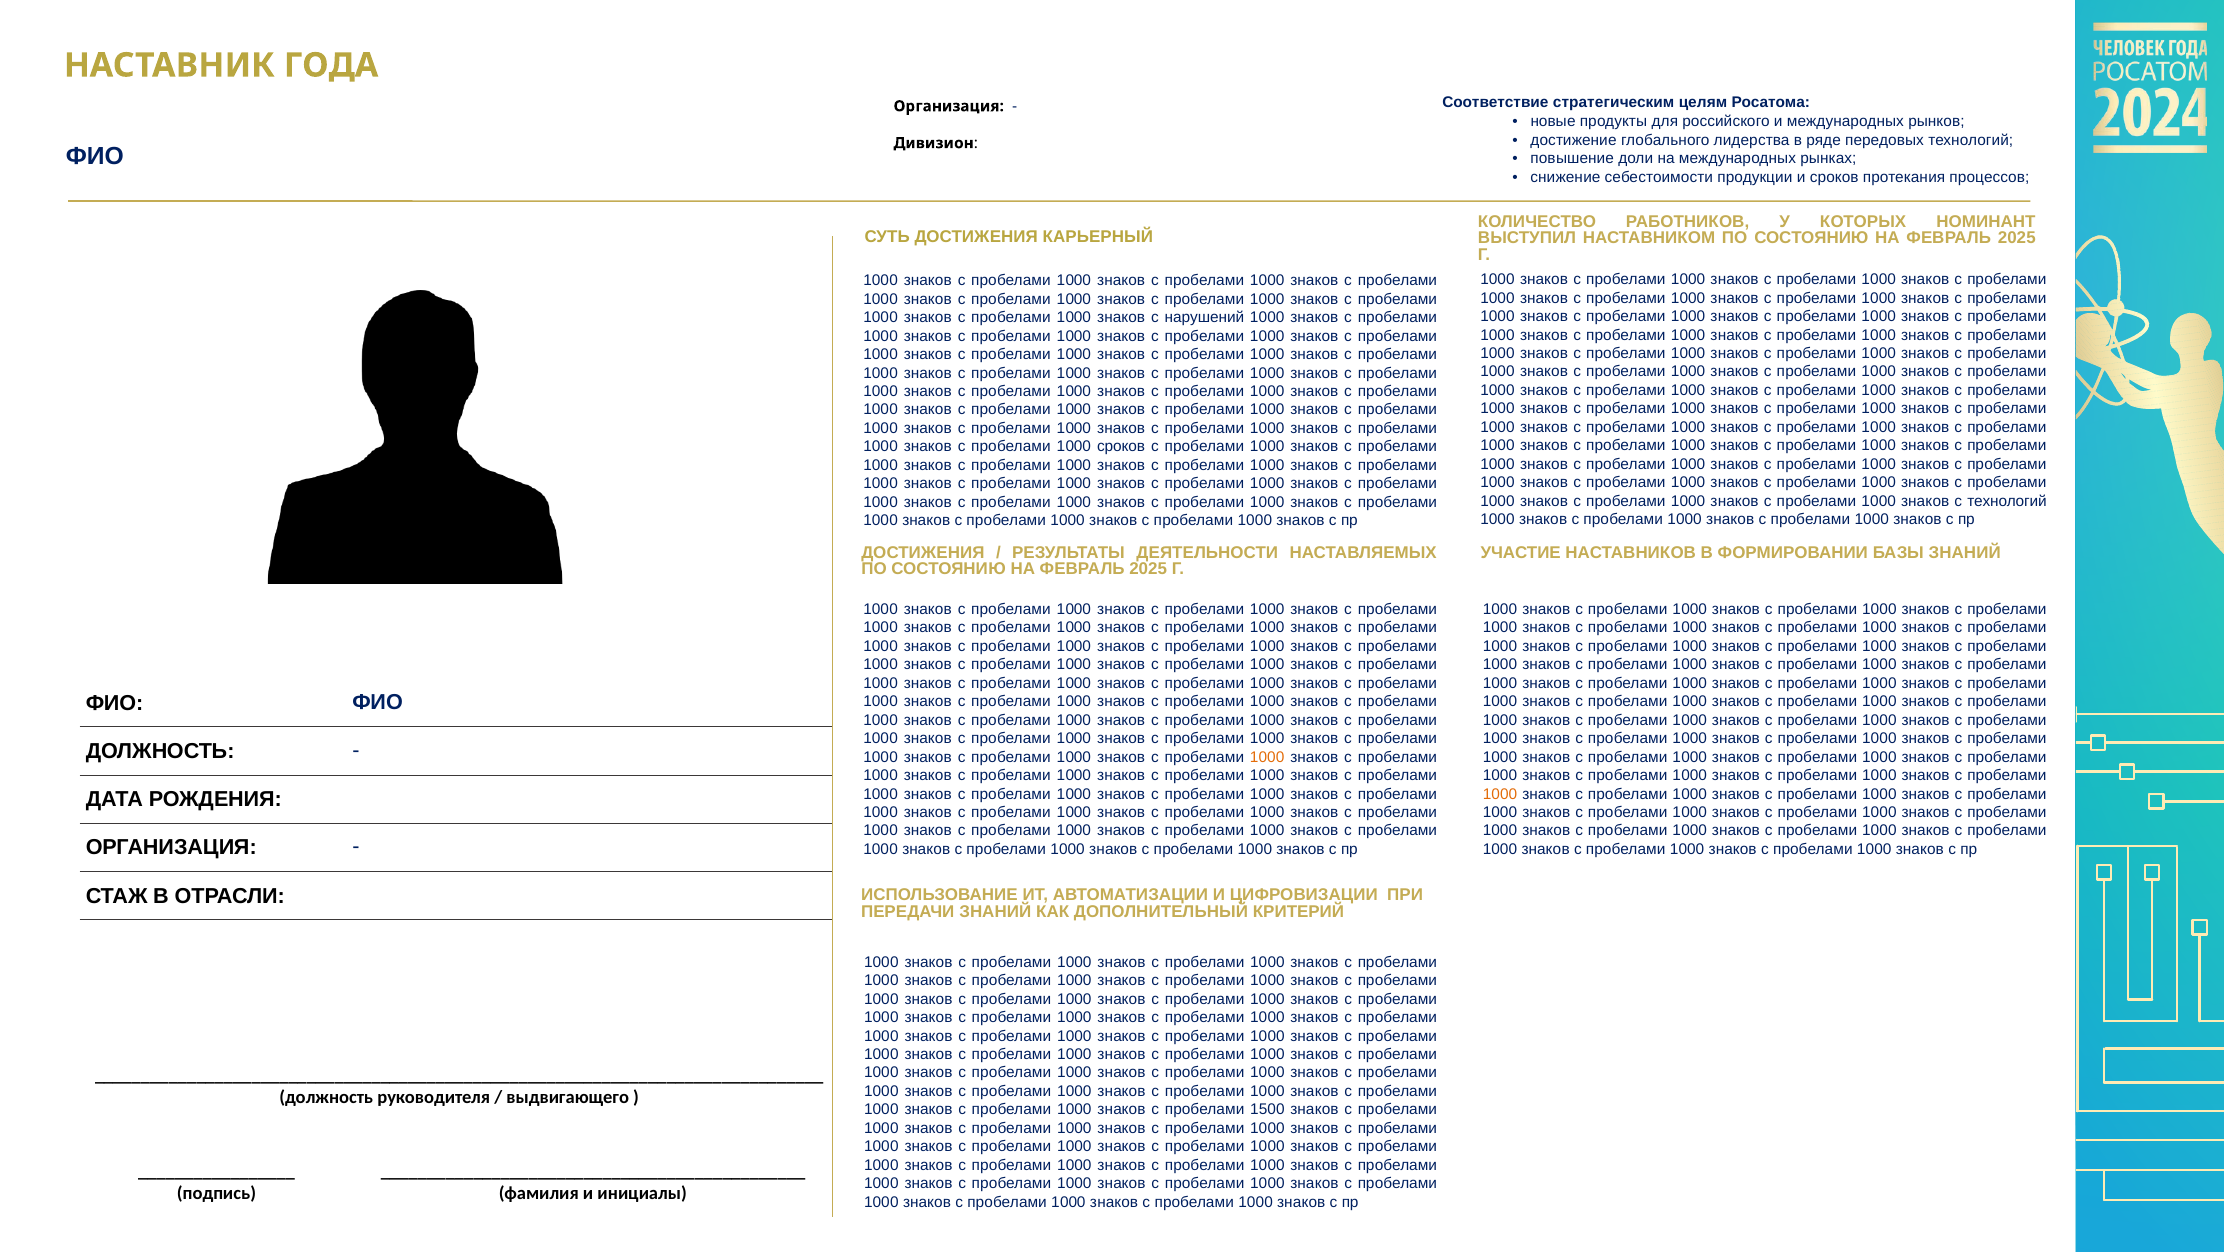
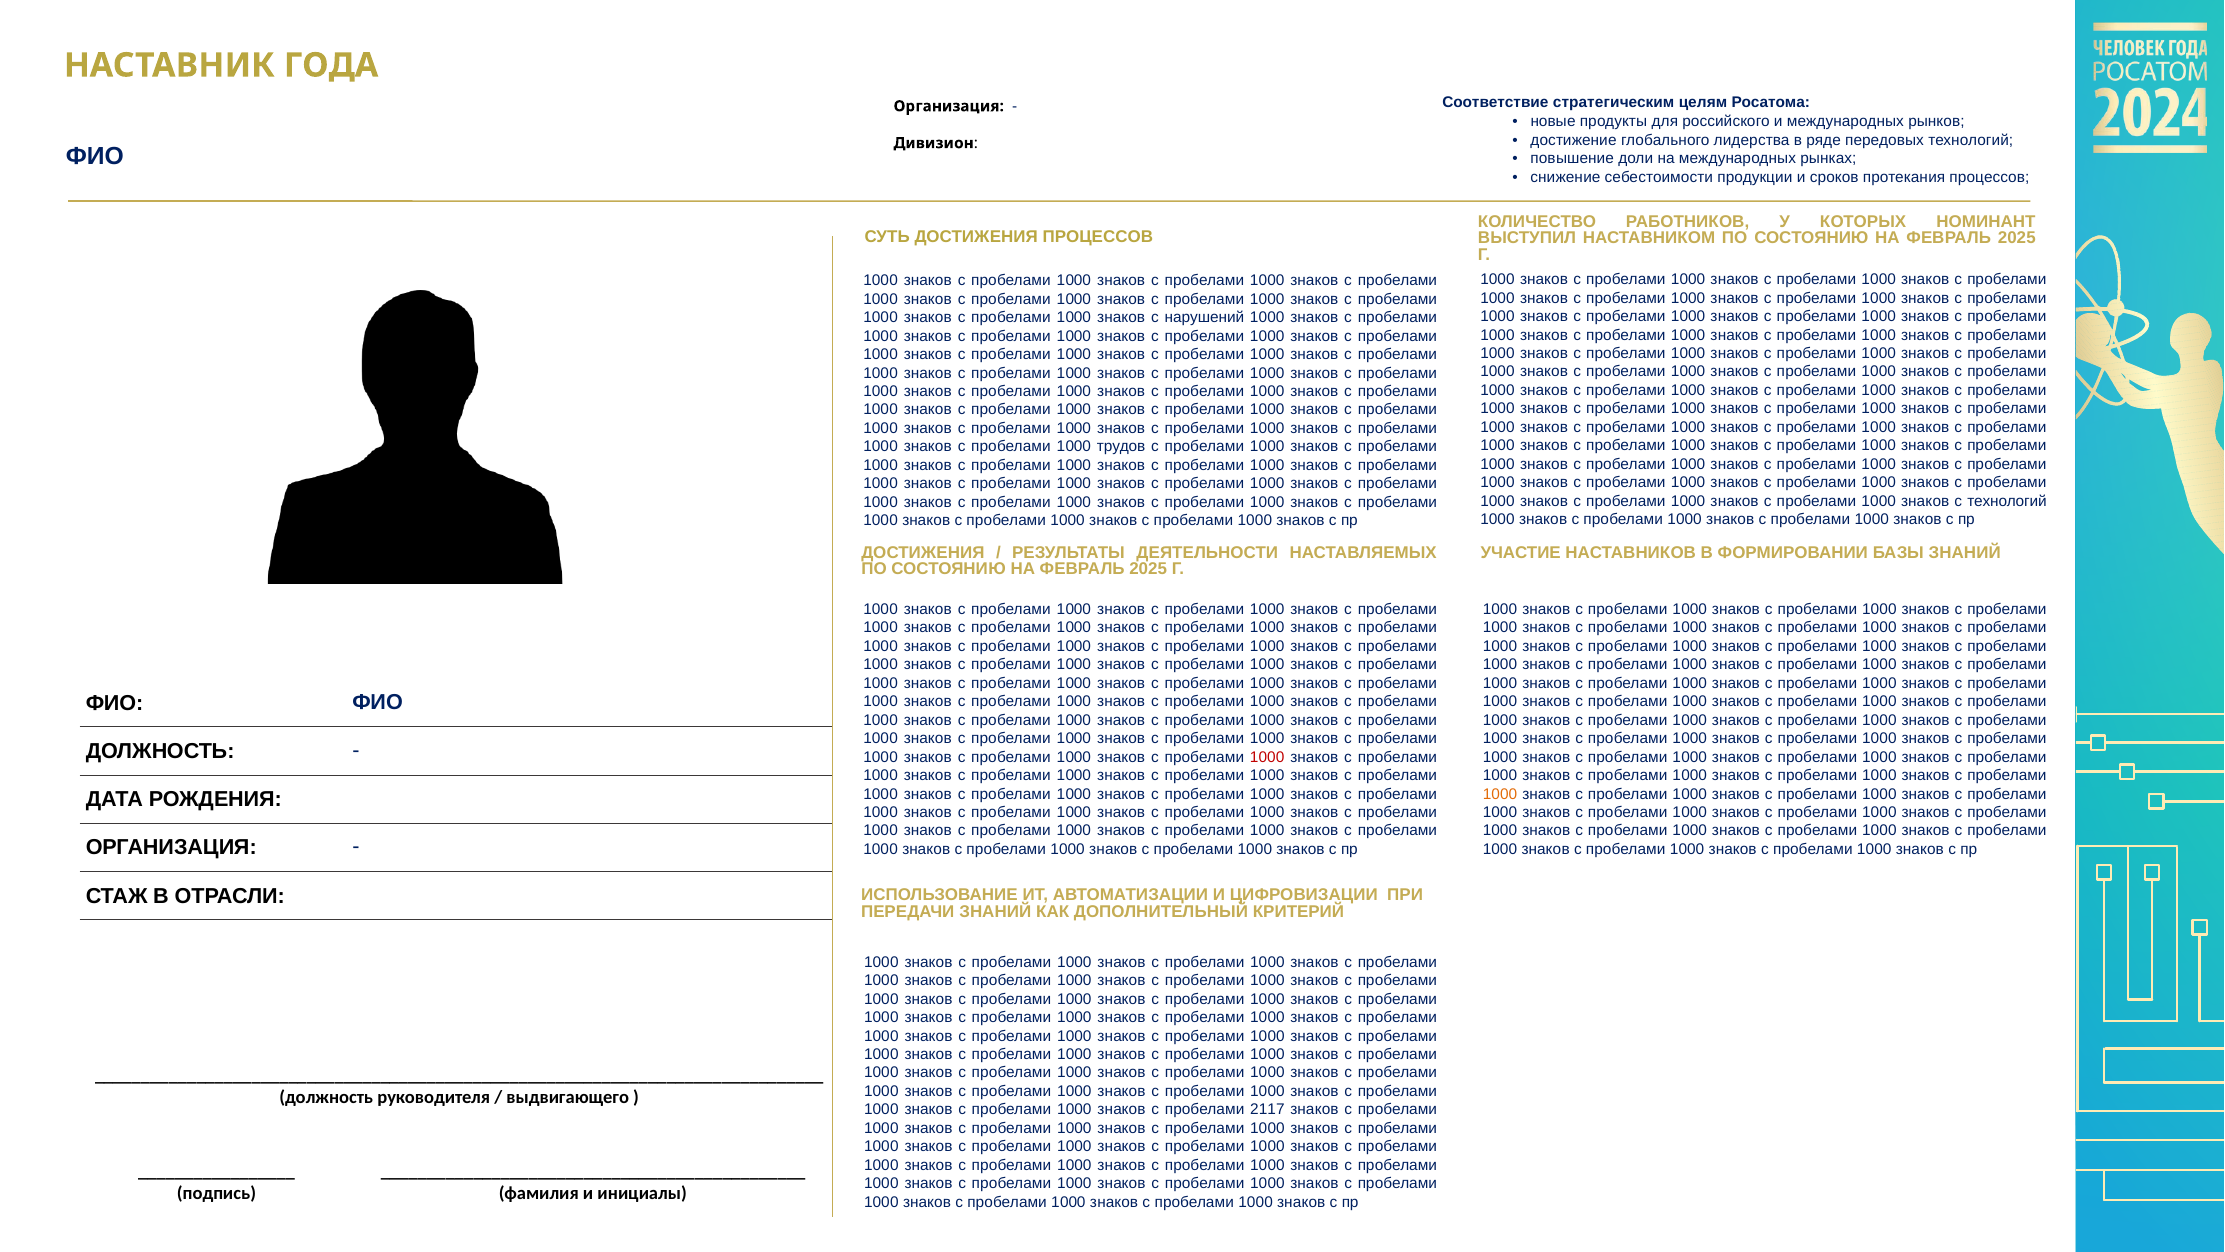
ДОСТИЖЕНИЯ КАРЬЕРНЫЙ: КАРЬЕРНЫЙ -> ПРОЦЕССОВ (1098, 237)
1000 сроков: сроков -> трудов (1121, 447)
1000 colour: orange -> red (1267, 757)
1500: 1500 -> 2117 (1267, 1110)
